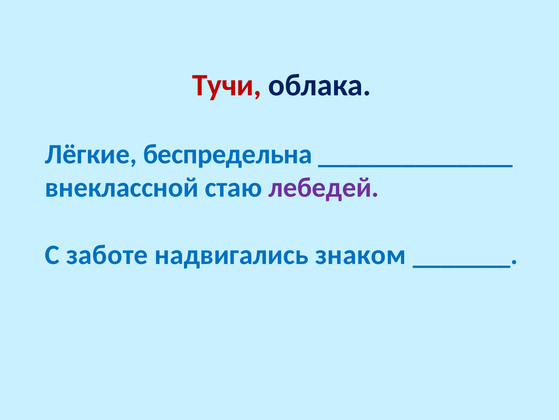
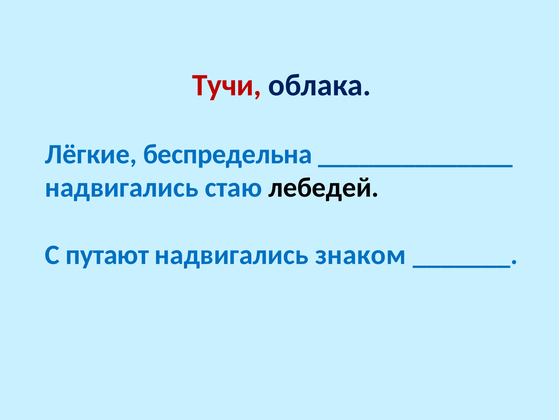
внеклассной: внеклассной -> надвигались (122, 187)
лебедей colour: purple -> black (324, 187)
заботе: заботе -> путают (107, 254)
